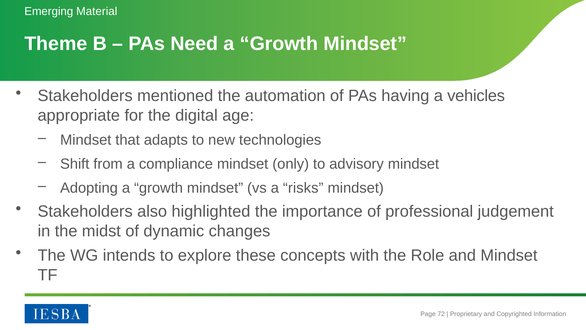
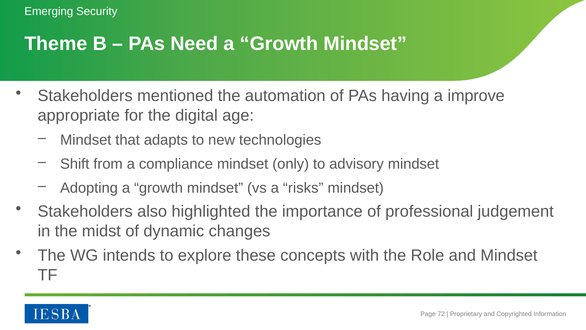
Material: Material -> Security (97, 11)
vehicles: vehicles -> improve (476, 96)
